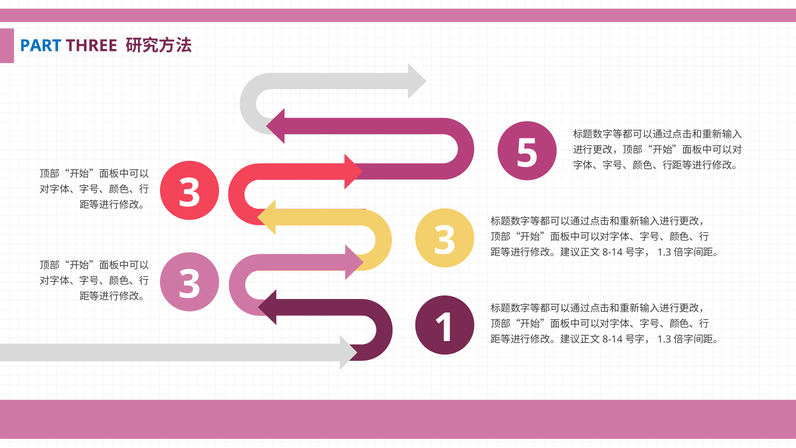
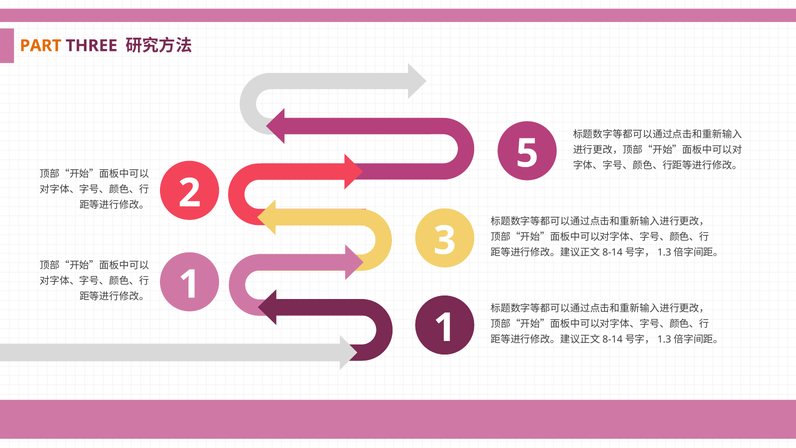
PART colour: blue -> orange (41, 46)
3: 3 -> 2 (190, 193)
3: 3 -> 1 (190, 284)
